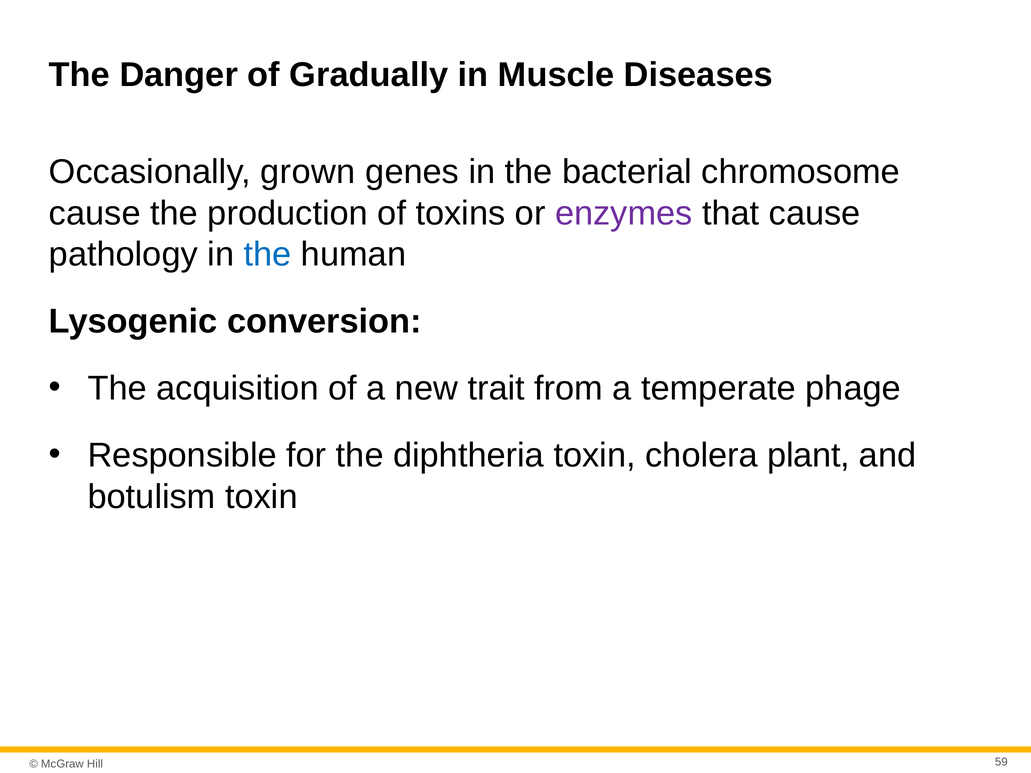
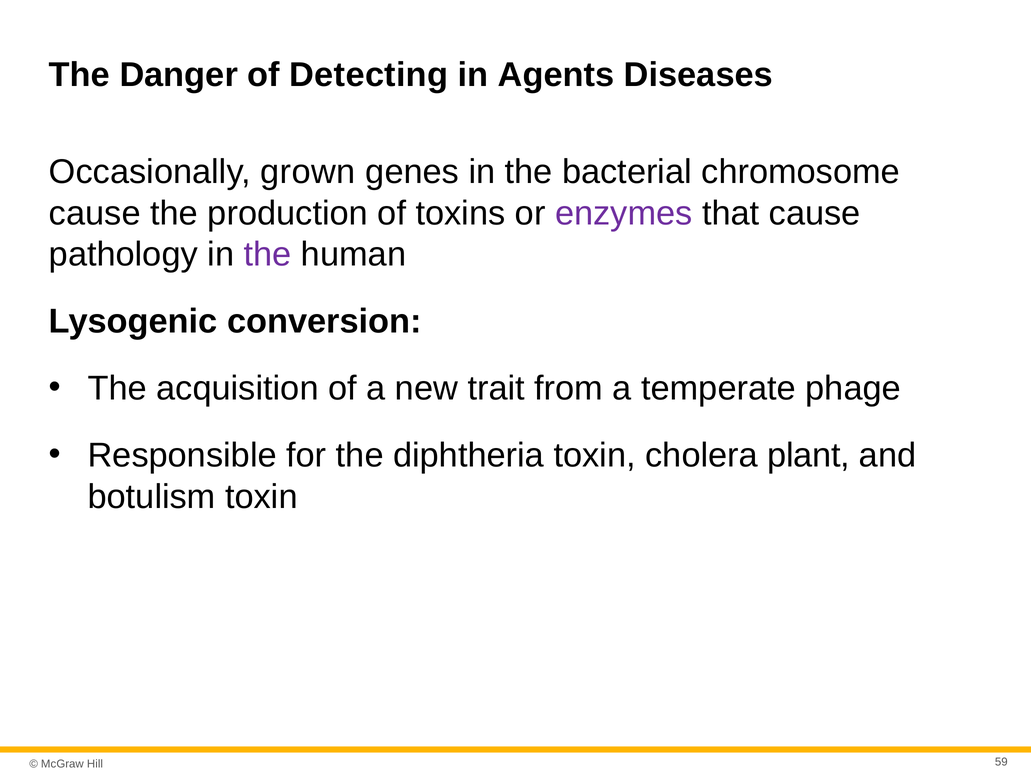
Gradually: Gradually -> Detecting (369, 75)
Muscle: Muscle -> Agents (556, 75)
the colour: blue -> purple (268, 255)
